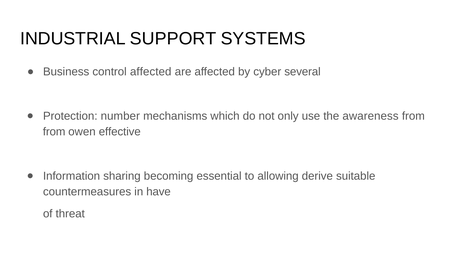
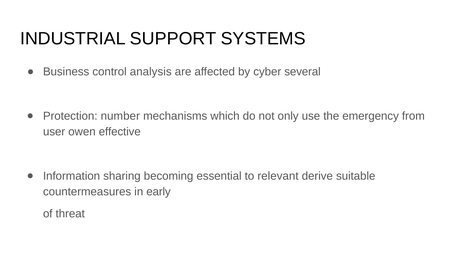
control affected: affected -> analysis (151, 72)
awareness: awareness -> emergency (371, 116)
from: from -> user (54, 132)
allowing: allowing -> relevant (278, 176)
have: have -> early (159, 192)
